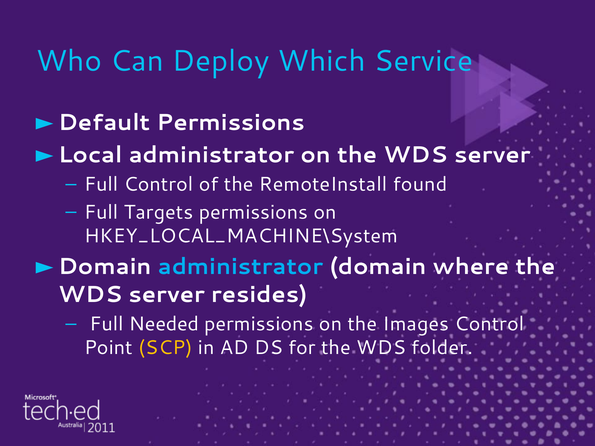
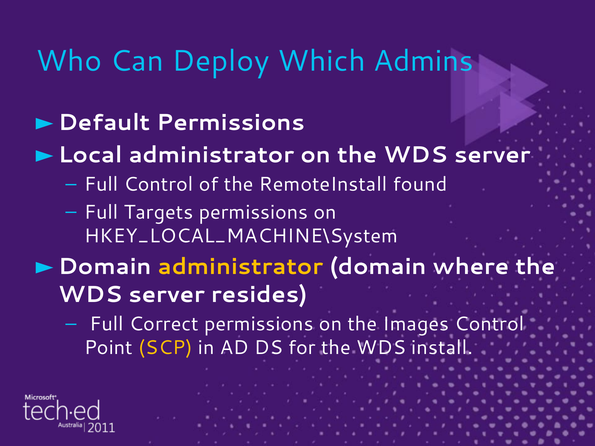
Service: Service -> Admins (424, 61)
administrator colour: light blue -> yellow (240, 267)
Needed: Needed -> Correct (164, 324)
folder: folder -> install (442, 348)
